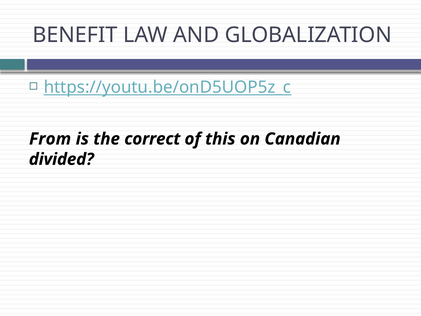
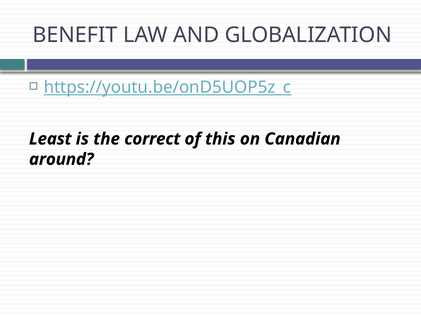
From: From -> Least (50, 139)
divided: divided -> around (61, 159)
